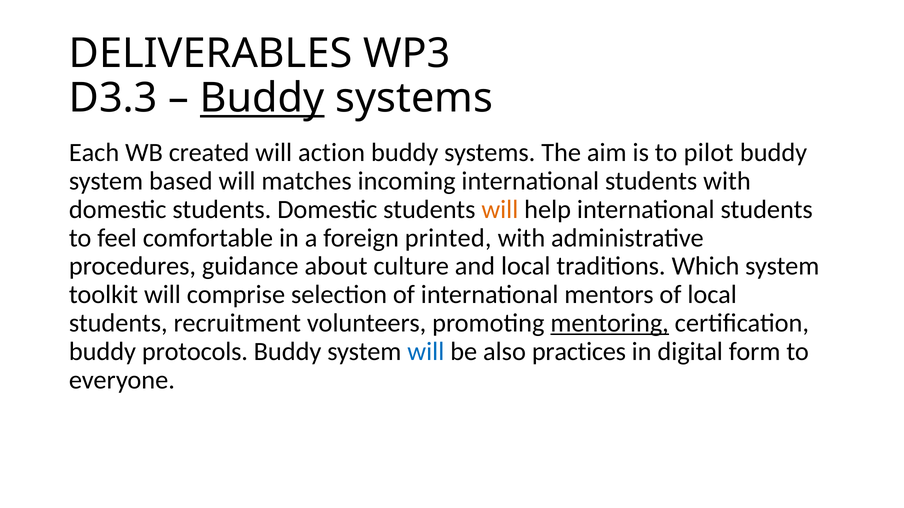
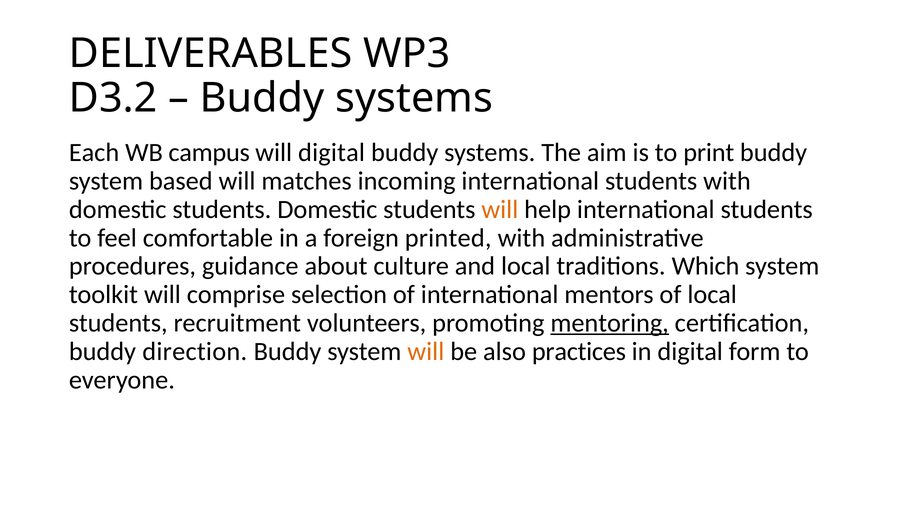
D3.3: D3.3 -> D3.2 (113, 98)
Buddy underline: present -> none (262, 98)
created: created -> campus (209, 153)
will action: action -> digital (332, 153)
pilot: pilot -> print (709, 153)
protocols: protocols -> direction (195, 352)
will colour: blue -> orange (426, 352)
